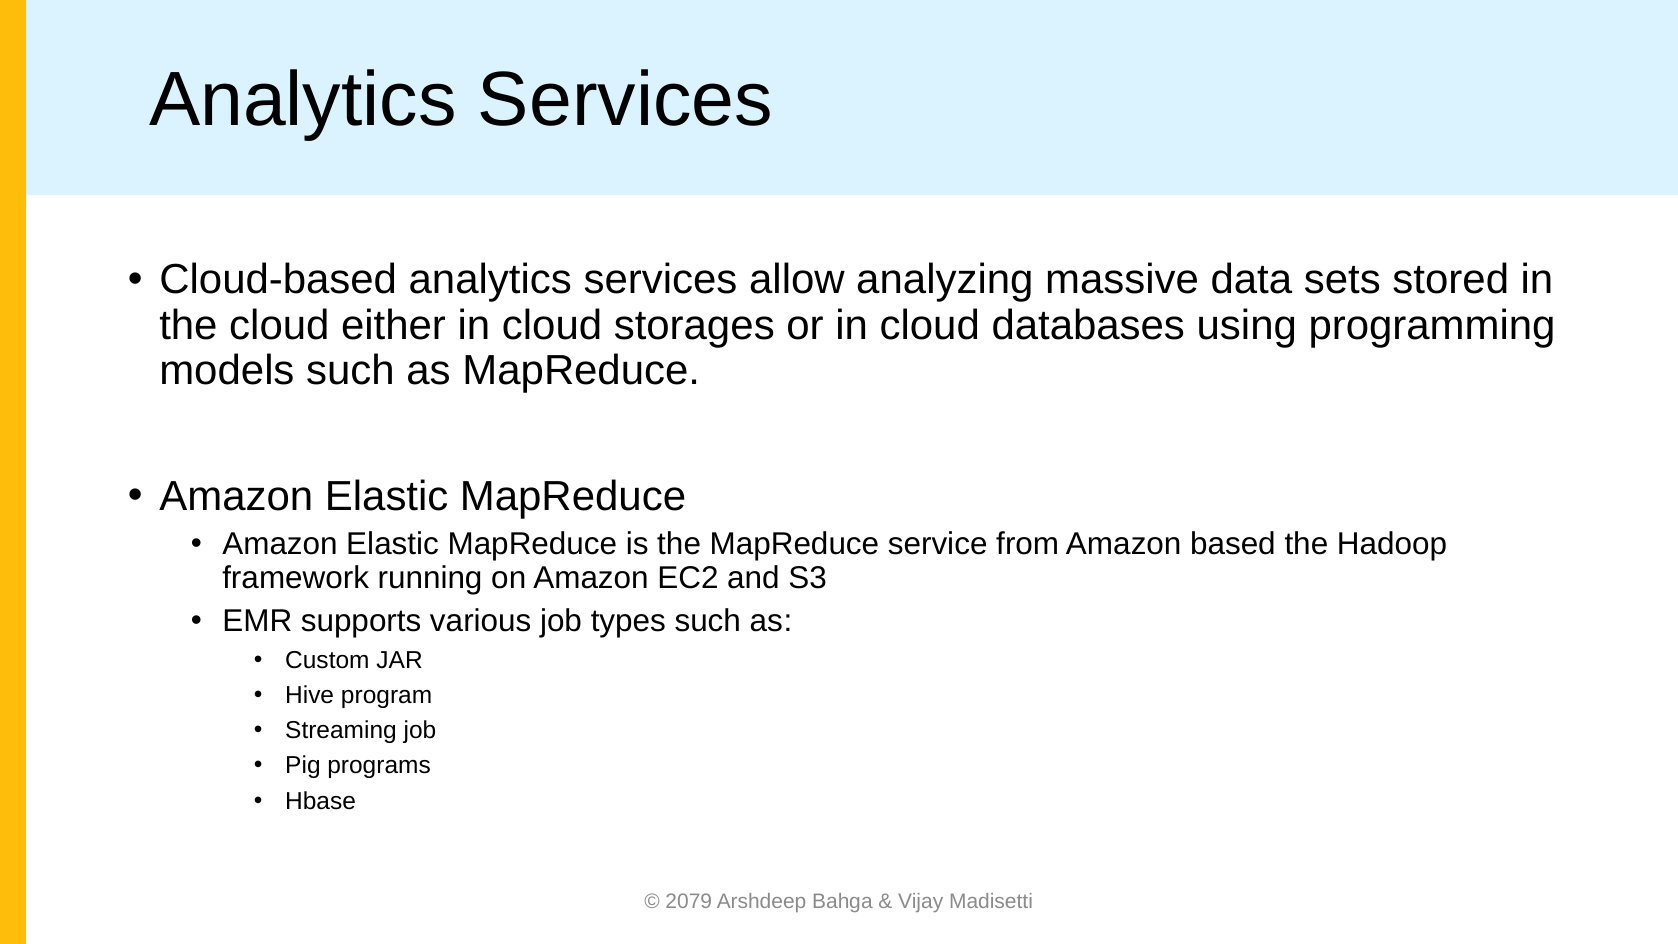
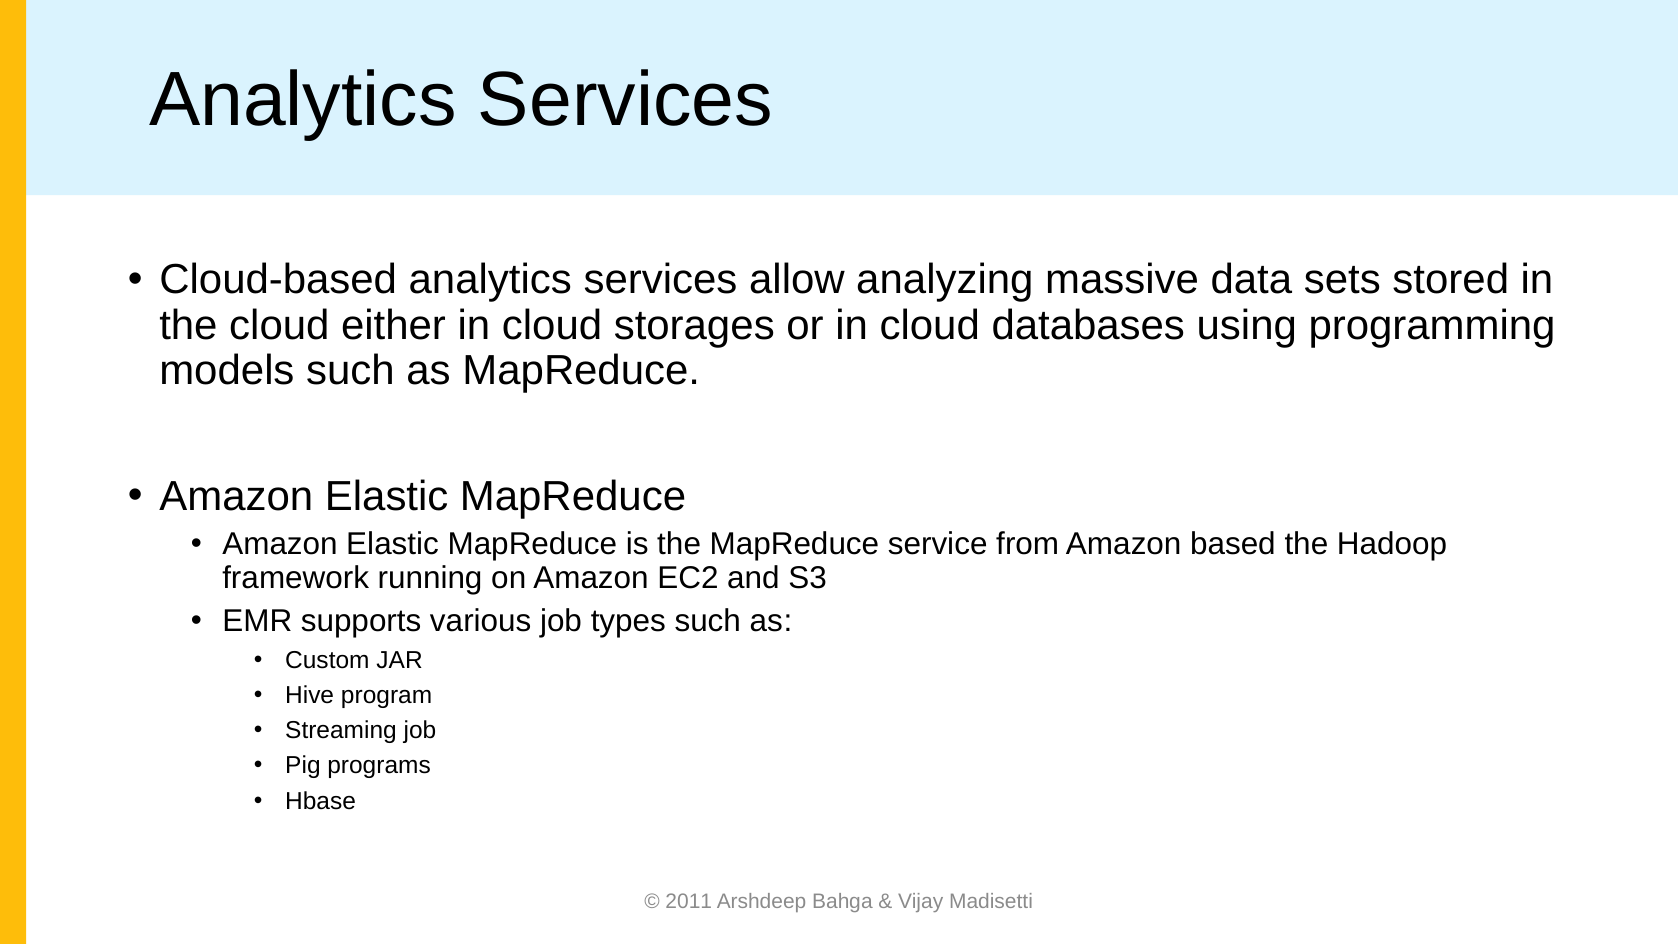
2079: 2079 -> 2011 (689, 901)
